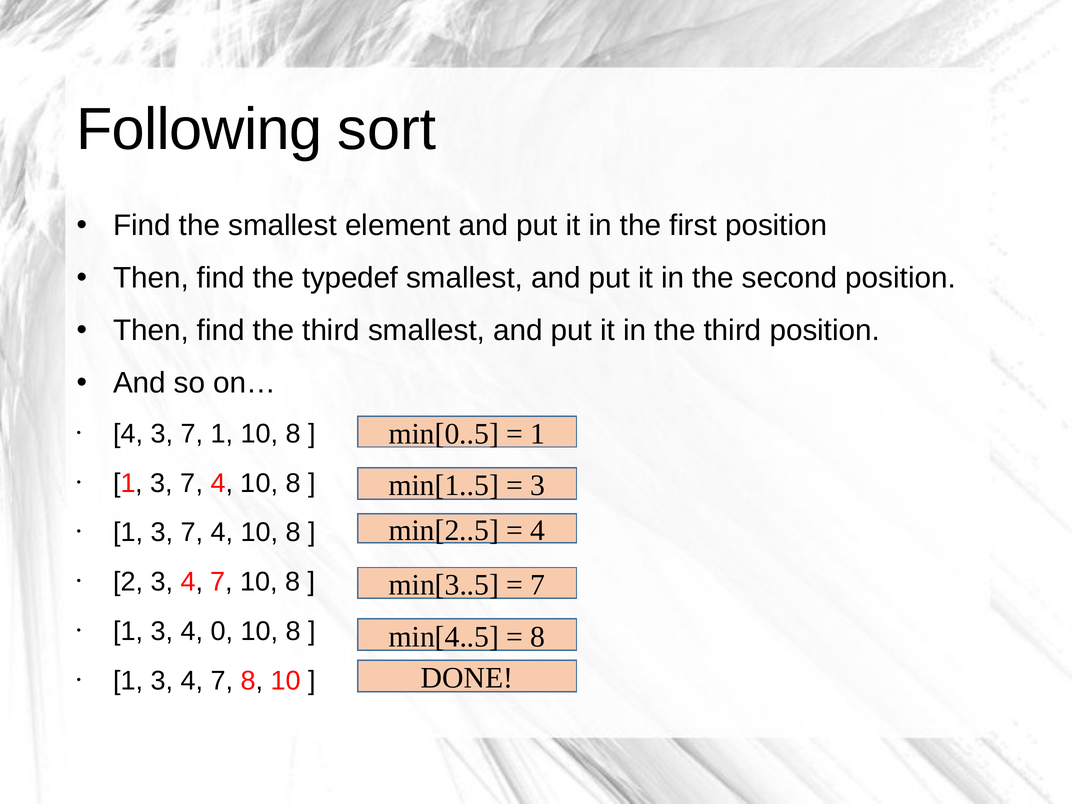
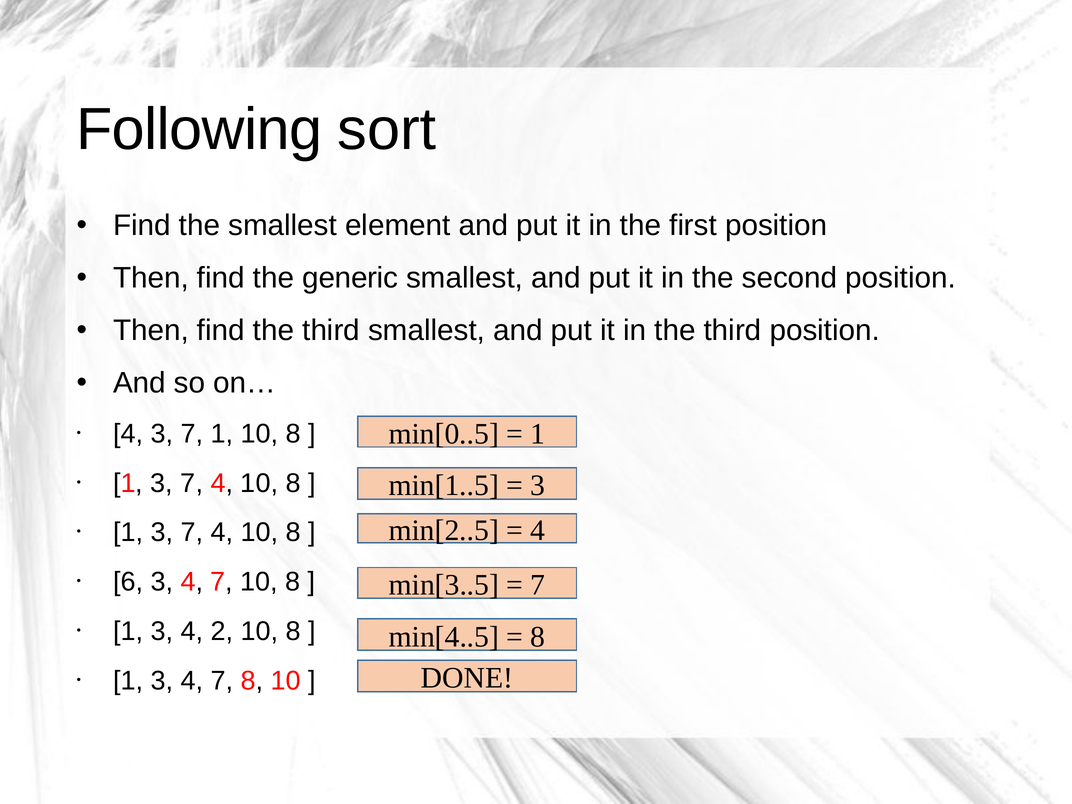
typedef: typedef -> generic (350, 278)
2: 2 -> 6 (128, 582)
0: 0 -> 2 (222, 631)
